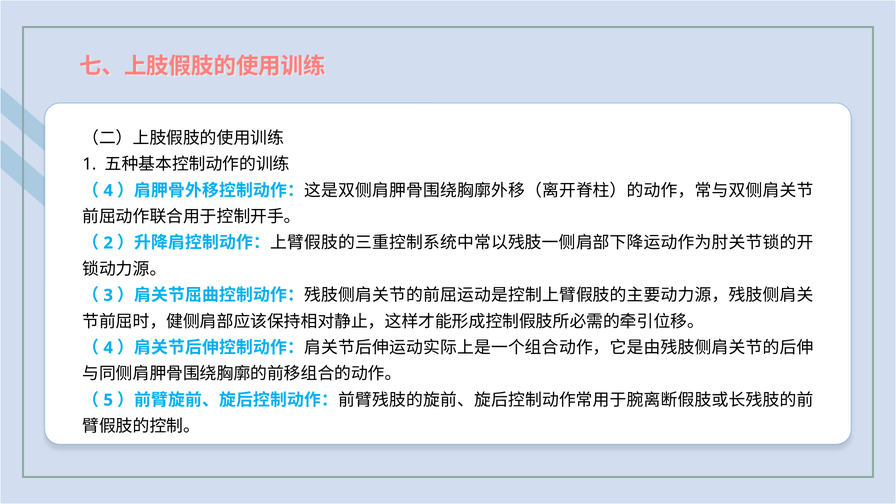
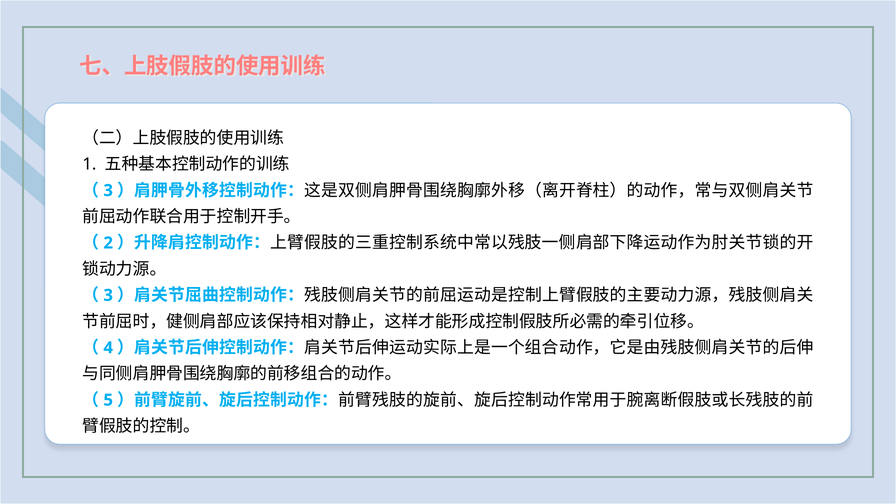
4: 4 -> 3 (108, 191)
